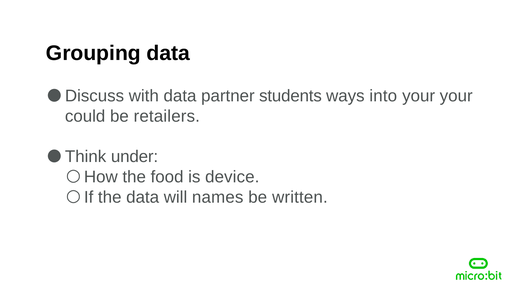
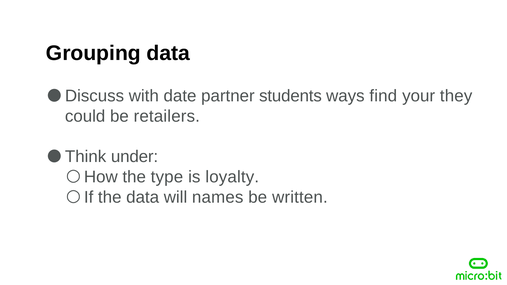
with data: data -> date (180, 96)
into: into -> find (383, 96)
your your: your -> they (456, 96)
food: food -> type (167, 177)
device: device -> loyalty (232, 177)
